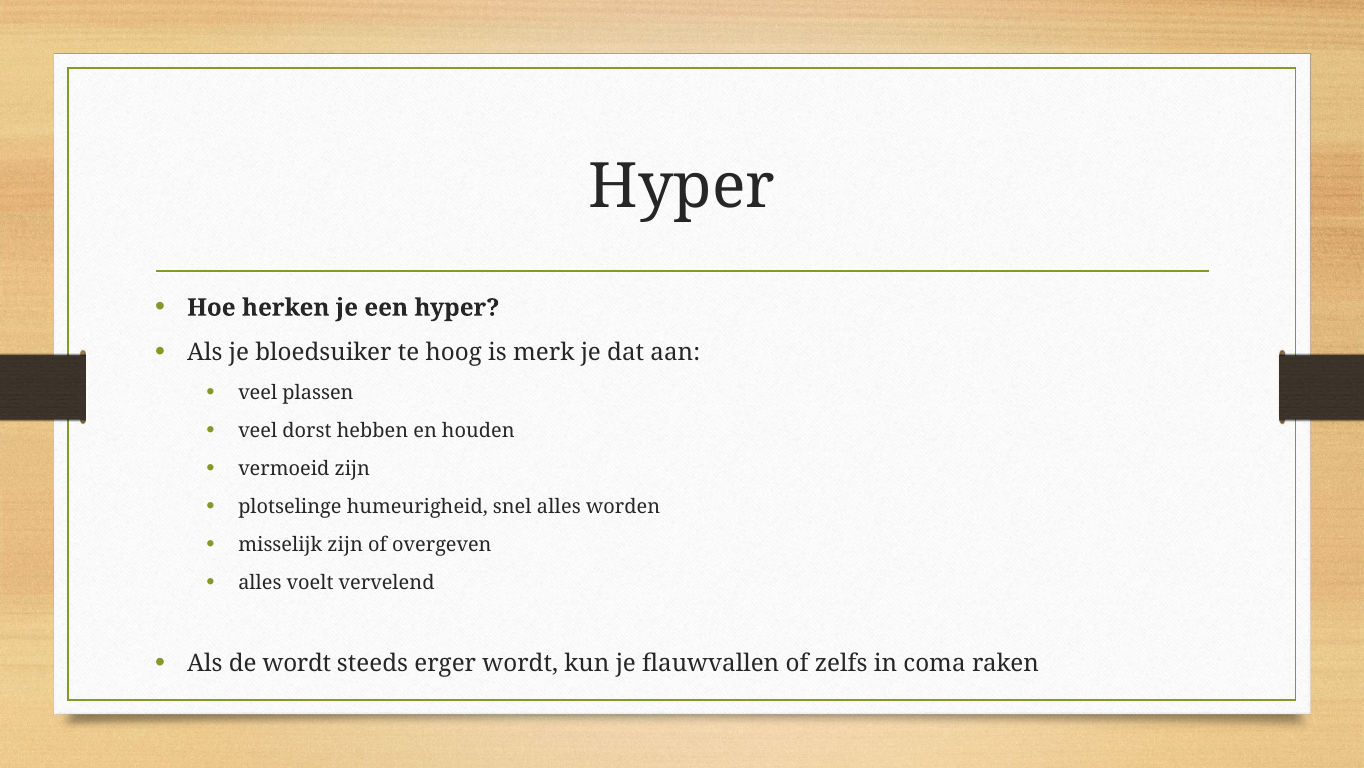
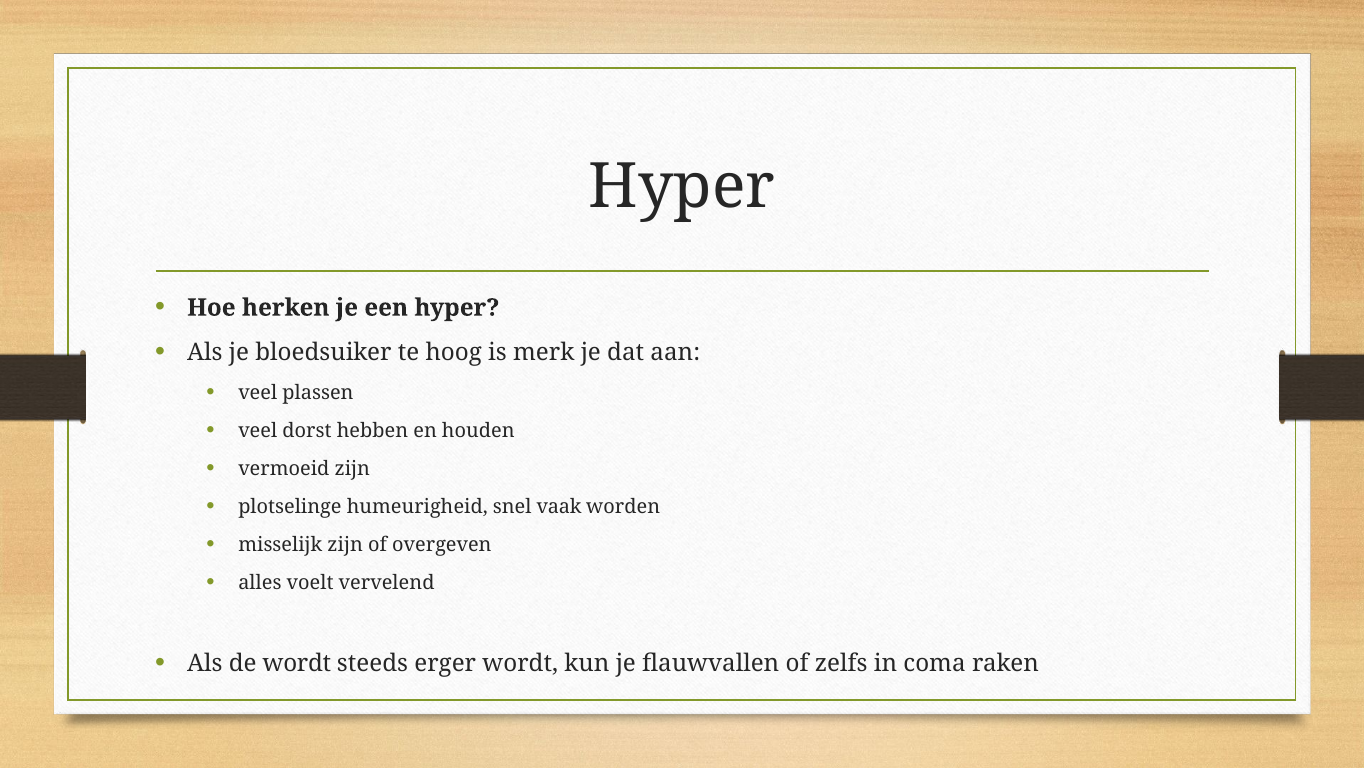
snel alles: alles -> vaak (559, 507)
